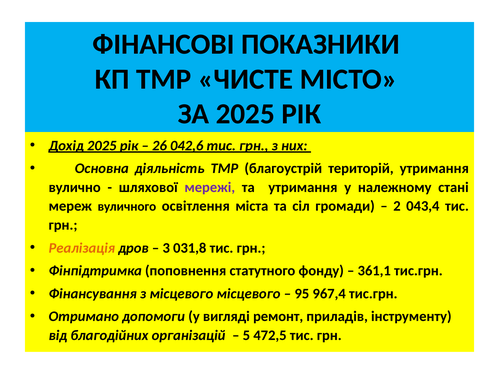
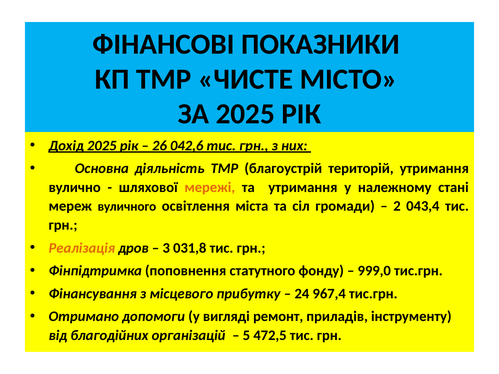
мережі colour: purple -> orange (210, 187)
361,1: 361,1 -> 999,0 (374, 271)
місцевого місцевого: місцевого -> прибутку (249, 294)
95: 95 -> 24 (302, 294)
